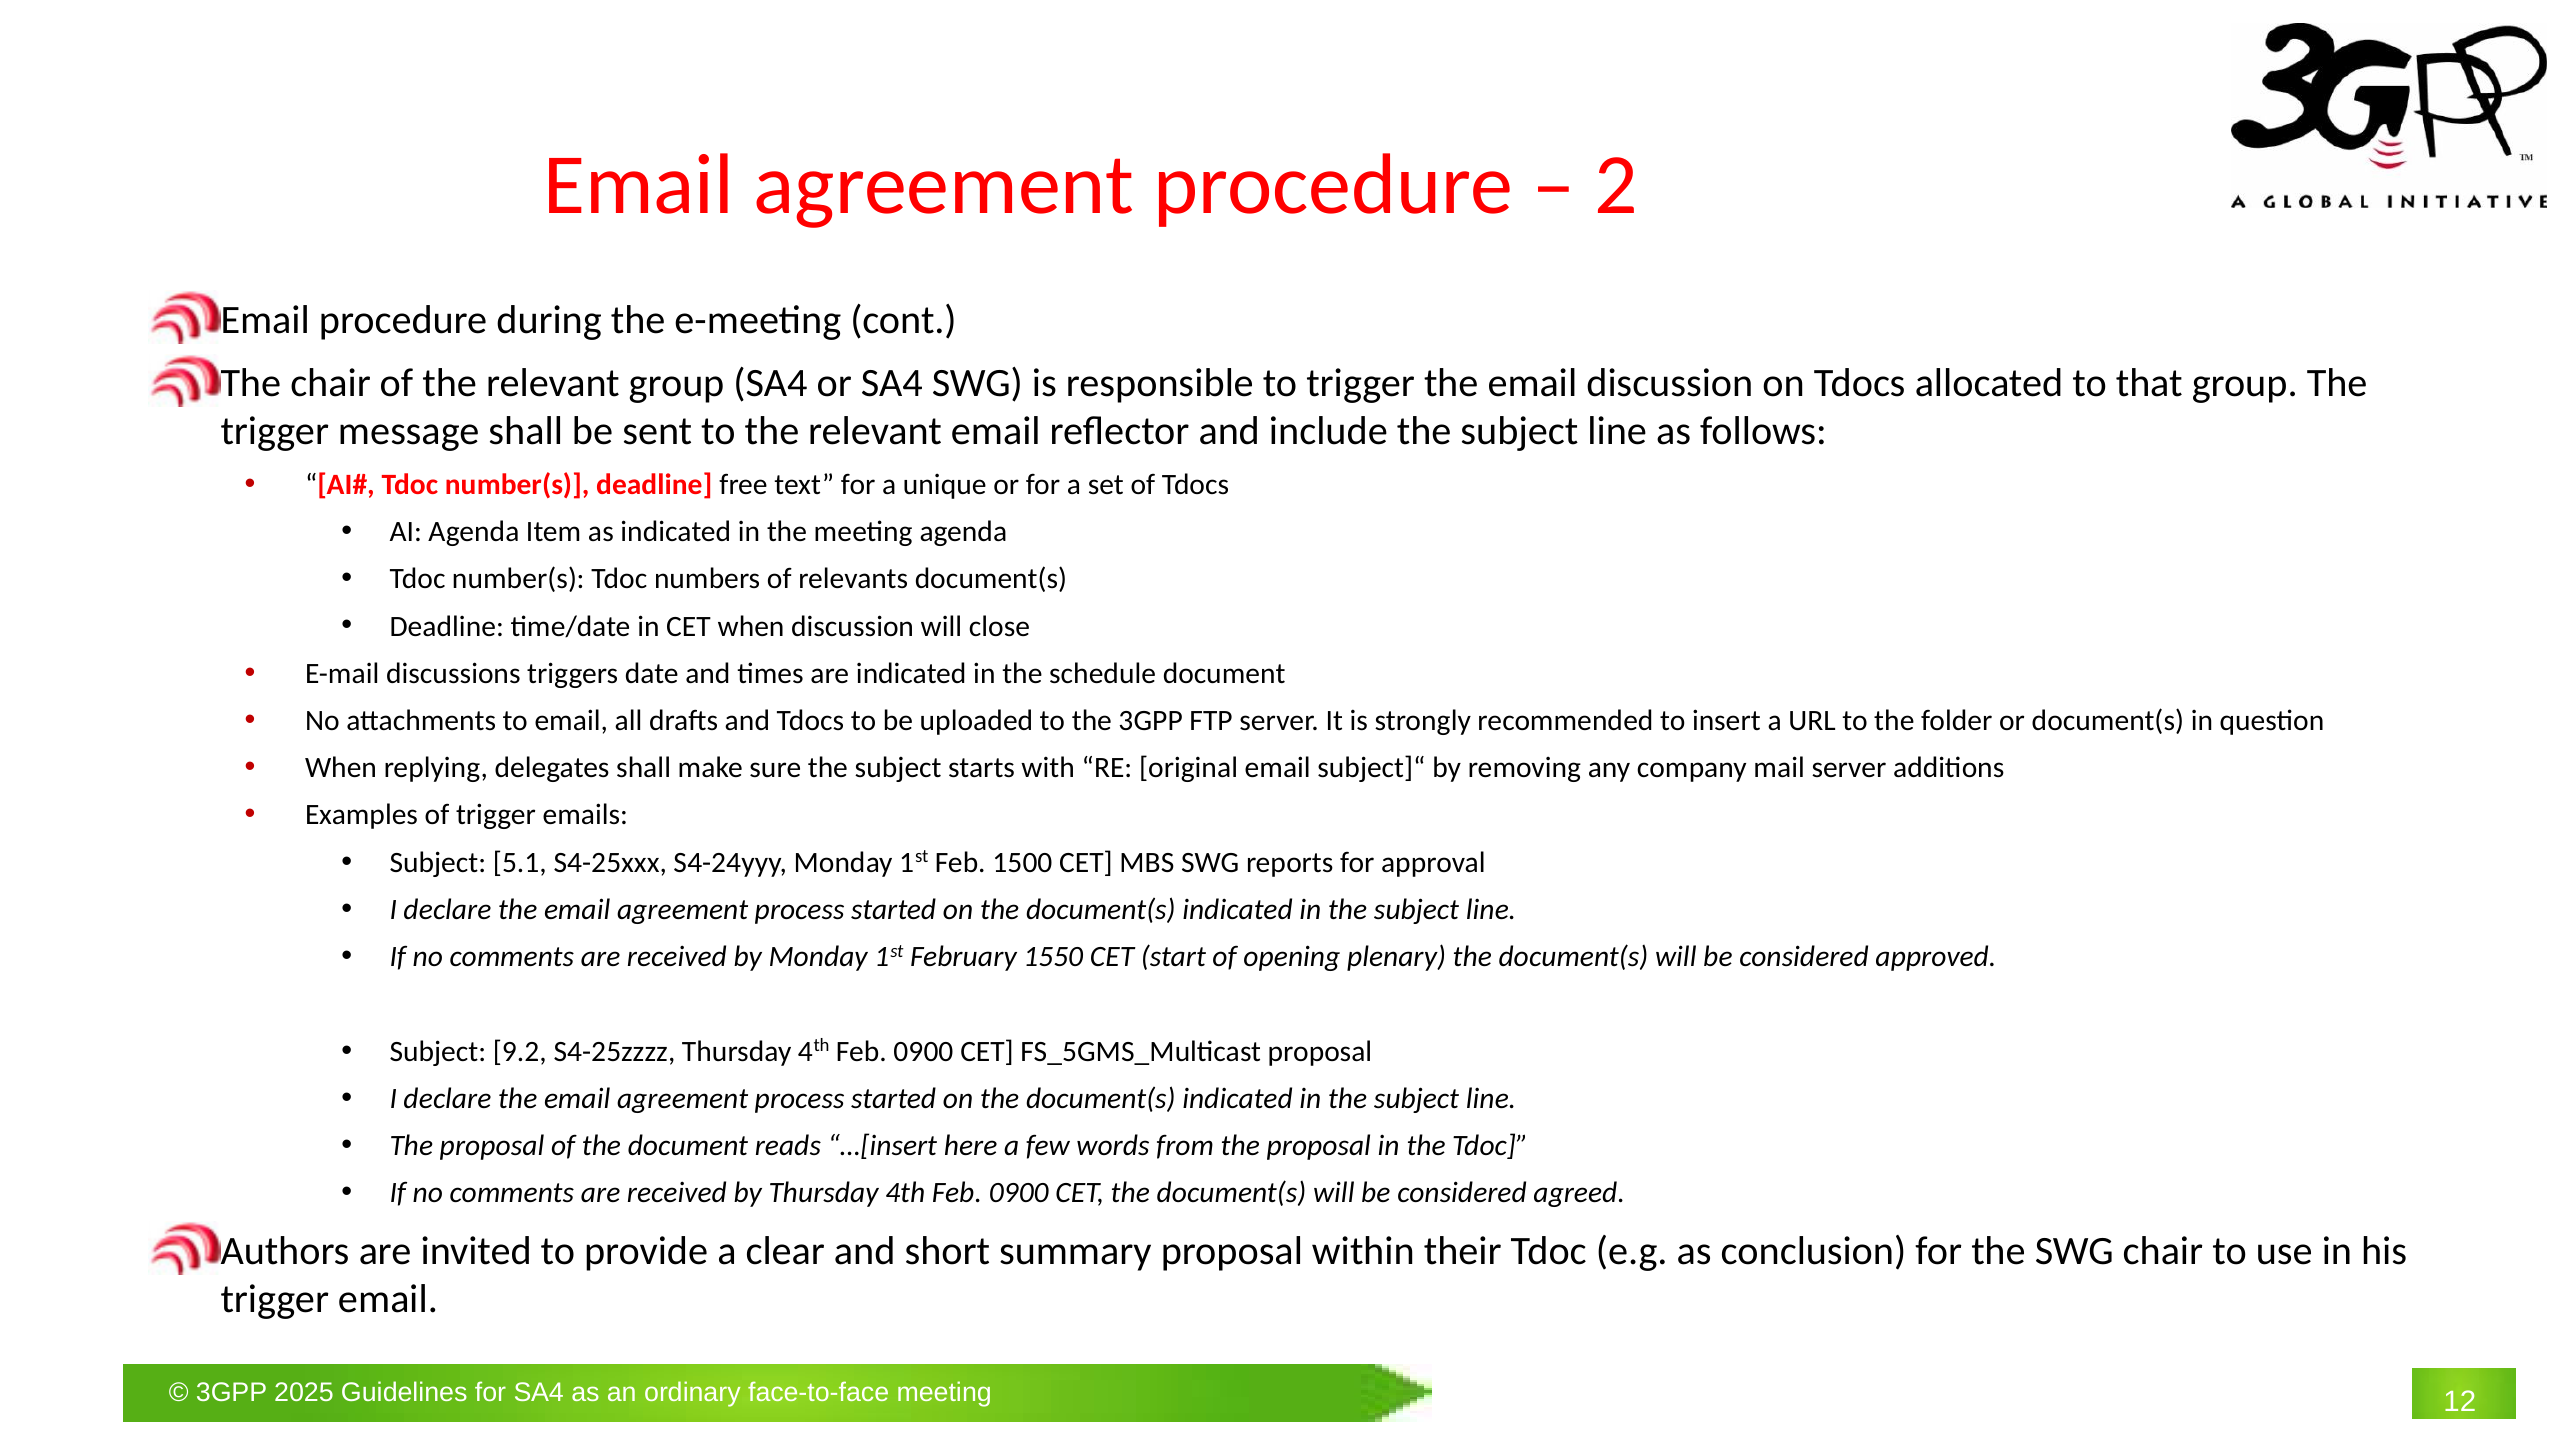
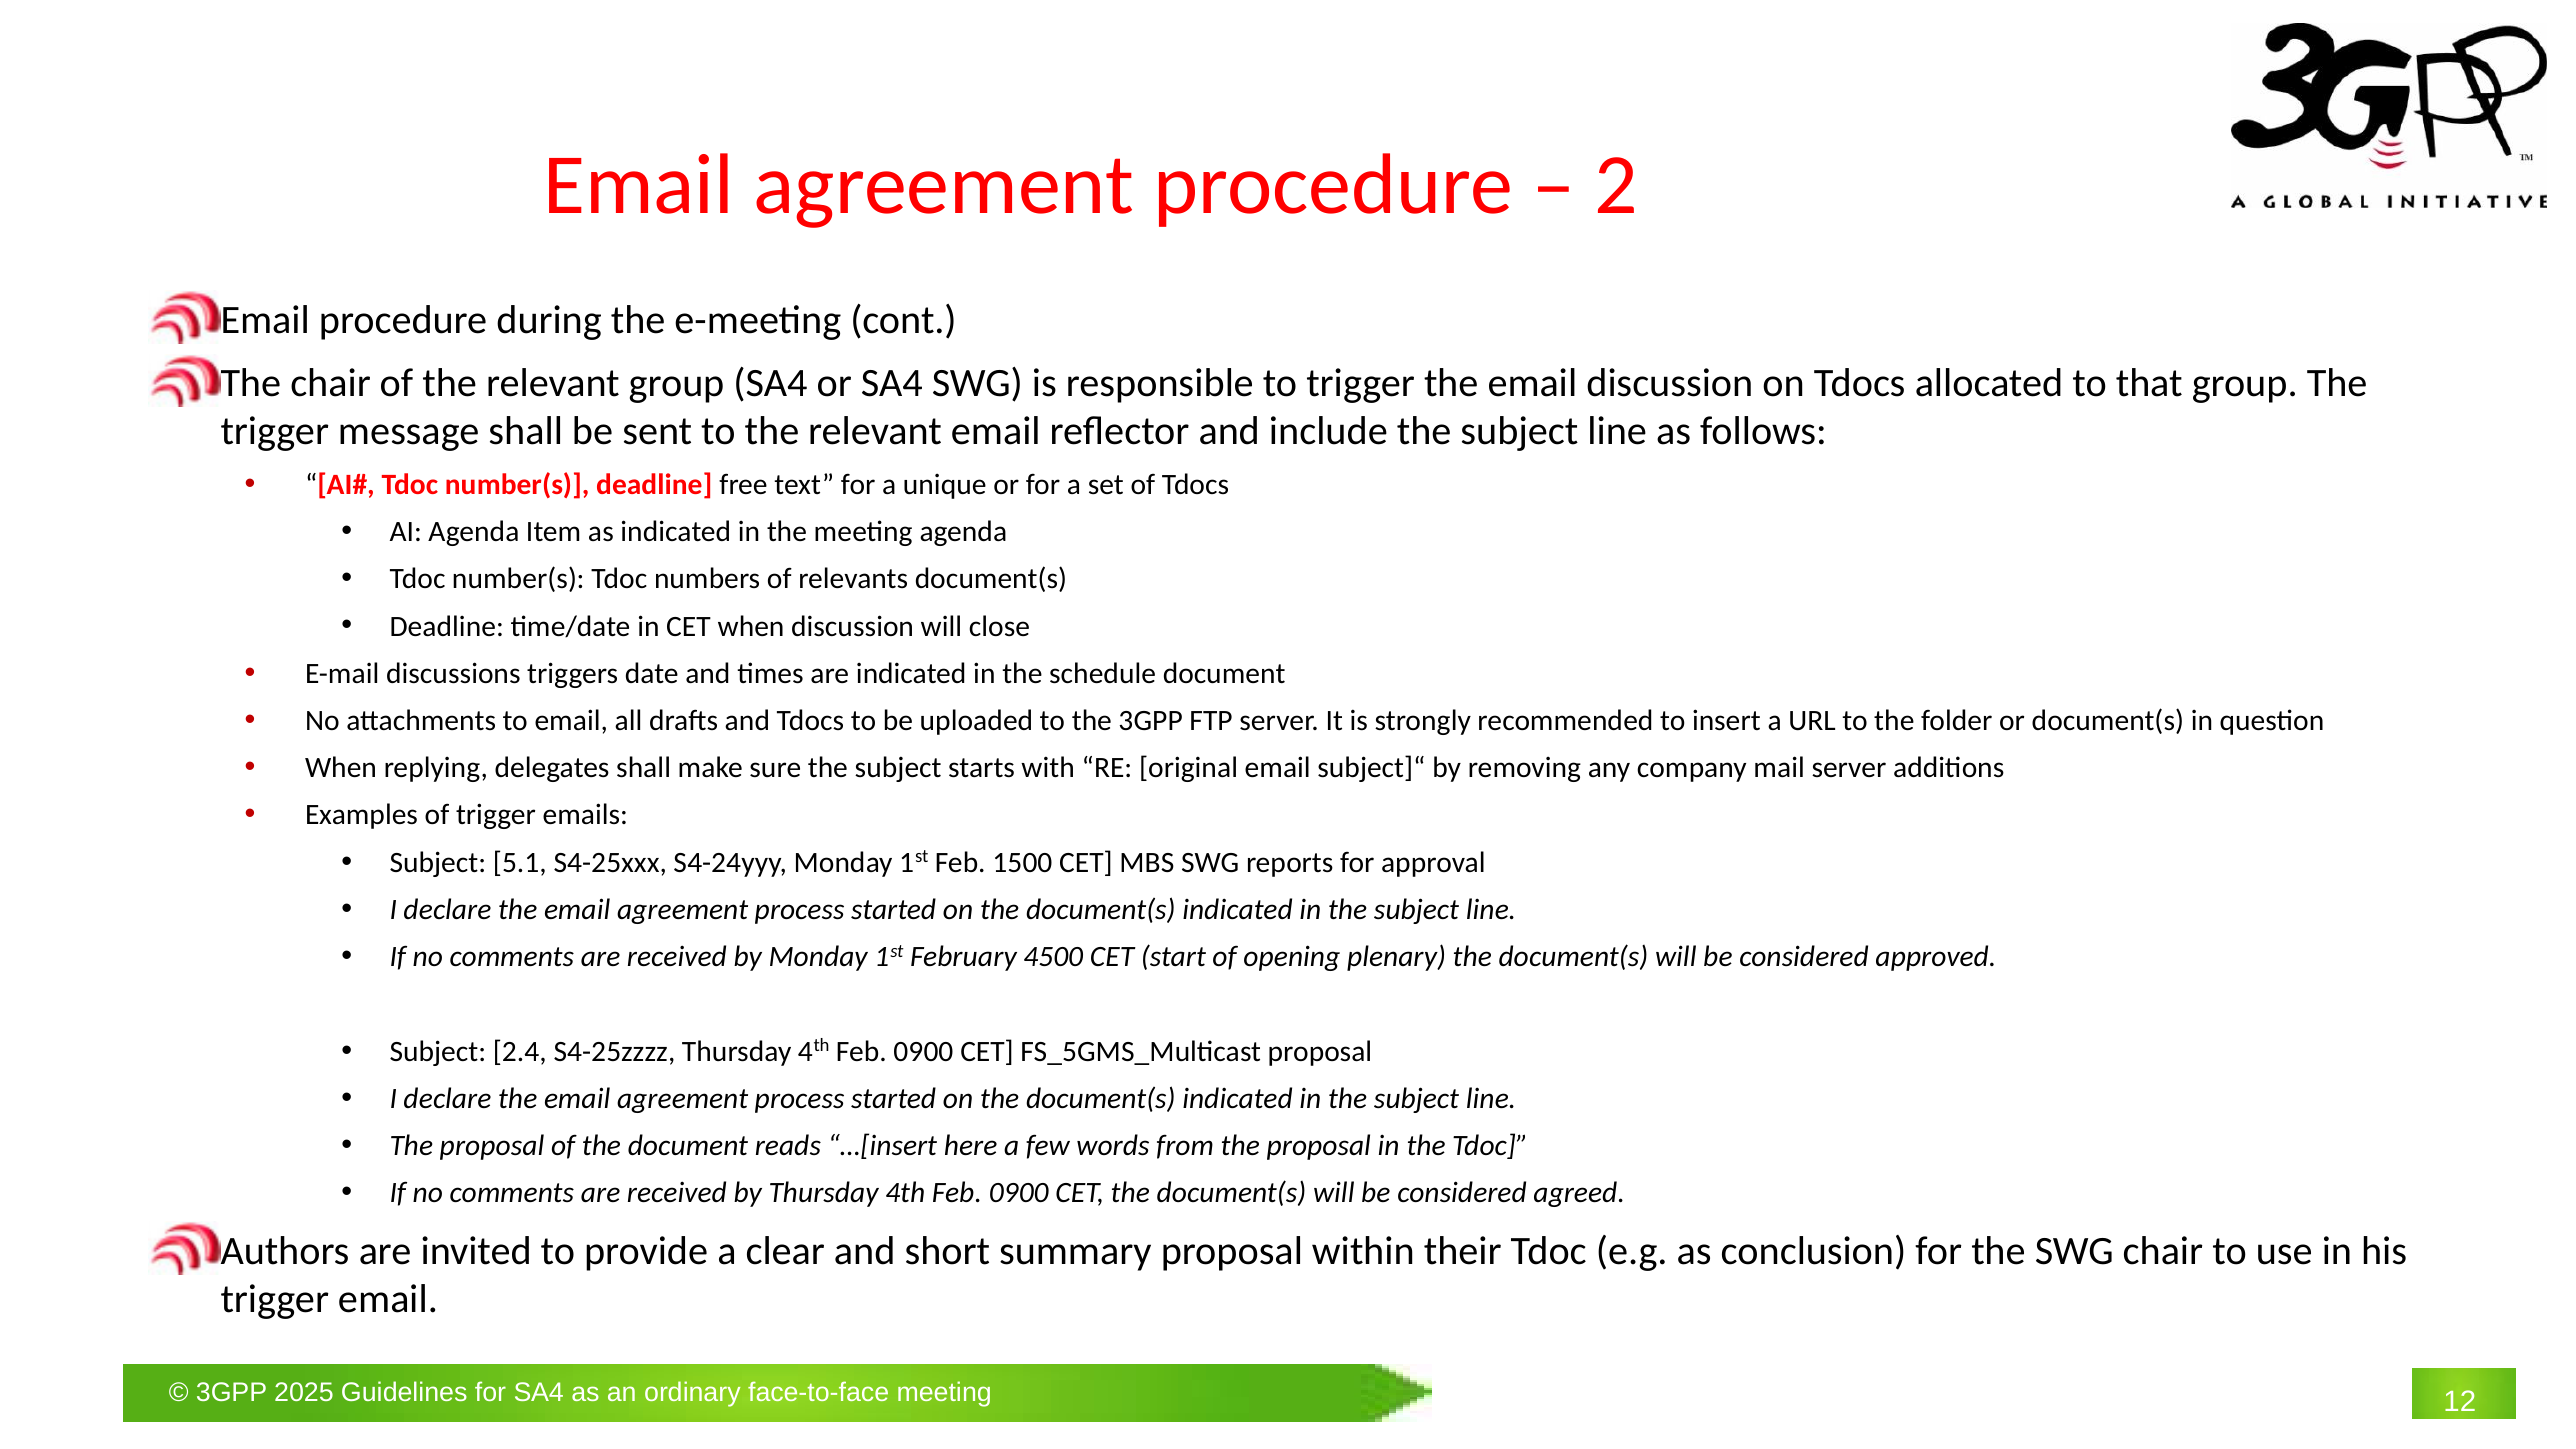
1550: 1550 -> 4500 (1053, 957)
9.2: 9.2 -> 2.4 (520, 1051)
